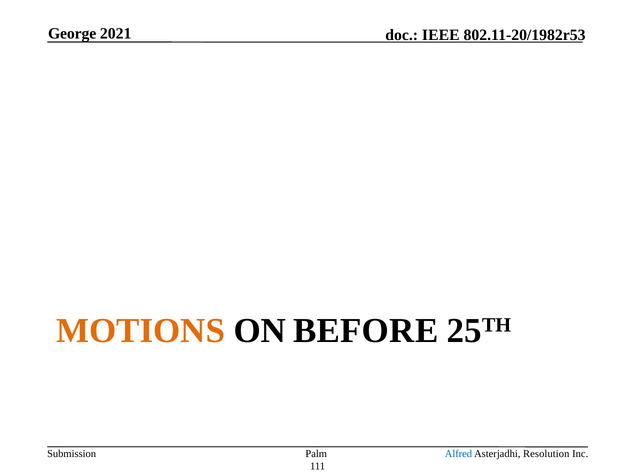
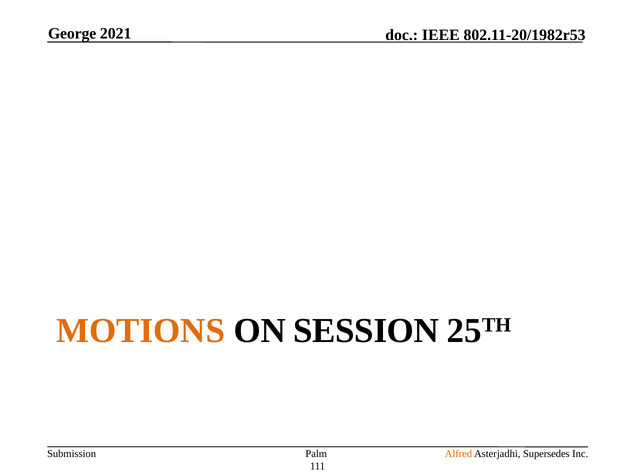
BEFORE: BEFORE -> SESSION (366, 330)
Alfred colour: blue -> orange (458, 453)
Resolution: Resolution -> Supersedes (546, 453)
